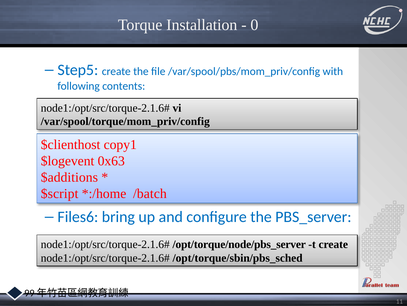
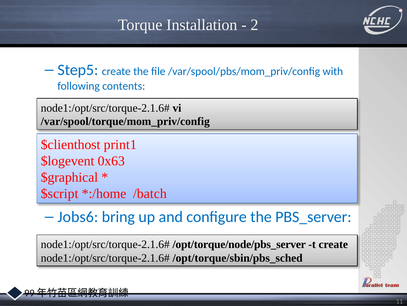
0: 0 -> 2 (254, 25)
copy1: copy1 -> print1 (120, 144)
$additions: $additions -> $graphical (69, 177)
Files6: Files6 -> Jobs6 (78, 217)
